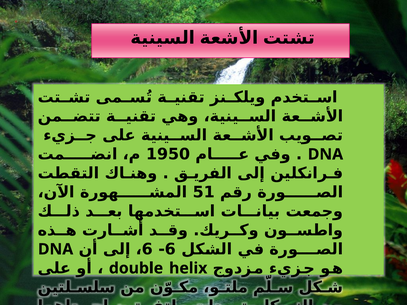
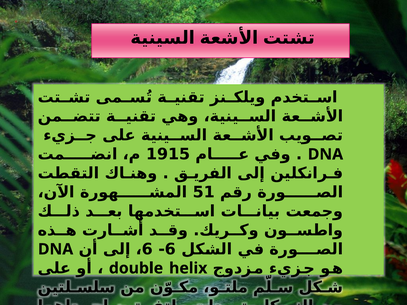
1950: 1950 -> 1915 (168, 154)
